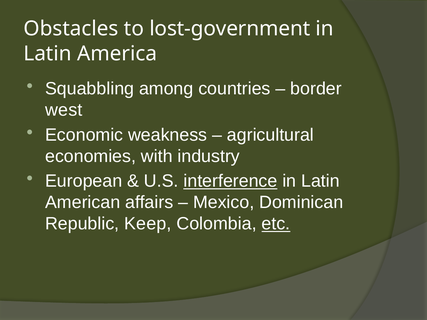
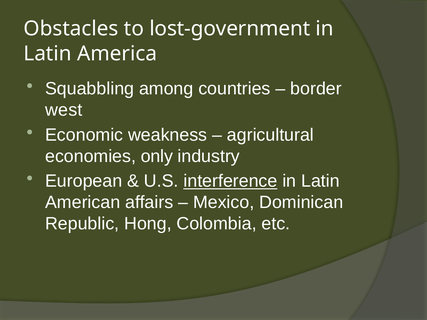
with: with -> only (157, 156)
Keep: Keep -> Hong (148, 224)
etc underline: present -> none (276, 224)
